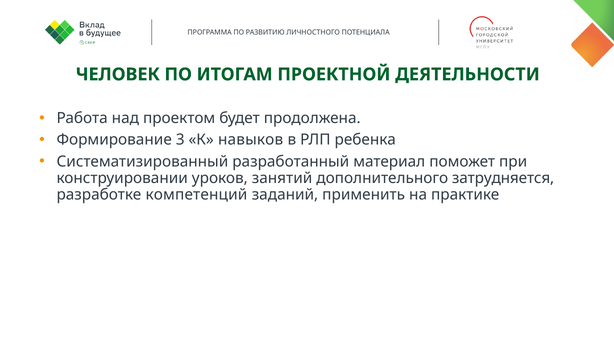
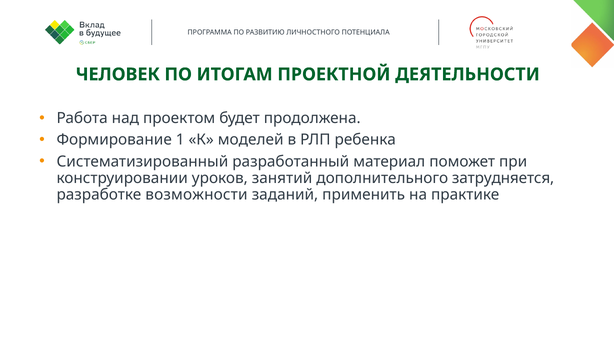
3: 3 -> 1 (180, 140)
навыков: навыков -> моделей (251, 140)
компетенций: компетенций -> возможности (196, 195)
